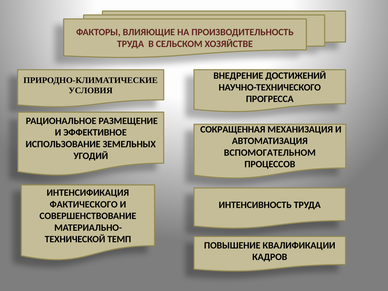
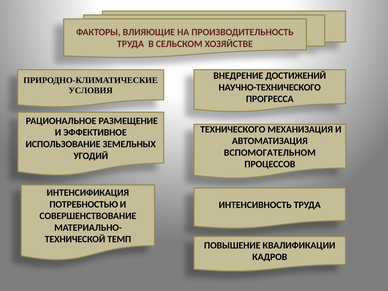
СОКРАЩЕННАЯ: СОКРАЩЕННАЯ -> ТЕХНИЧЕСКОГО (233, 129)
ФАКТИЧЕСКОГО: ФАКТИЧЕСКОГО -> ПОТРЕБНОСТЬЮ (84, 204)
